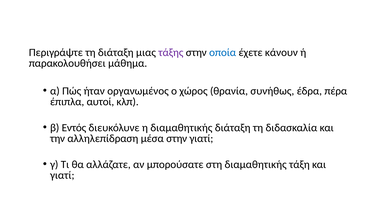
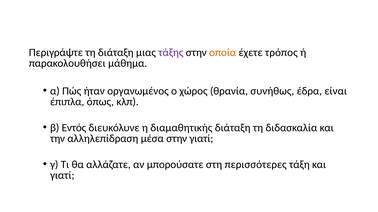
οποία colour: blue -> orange (223, 53)
κάνουν: κάνουν -> τρόπος (281, 53)
πέρα: πέρα -> είναι (336, 91)
αυτοί: αυτοί -> όπως (100, 102)
στη διαμαθητικής: διαμαθητικής -> περισσότερες (256, 165)
